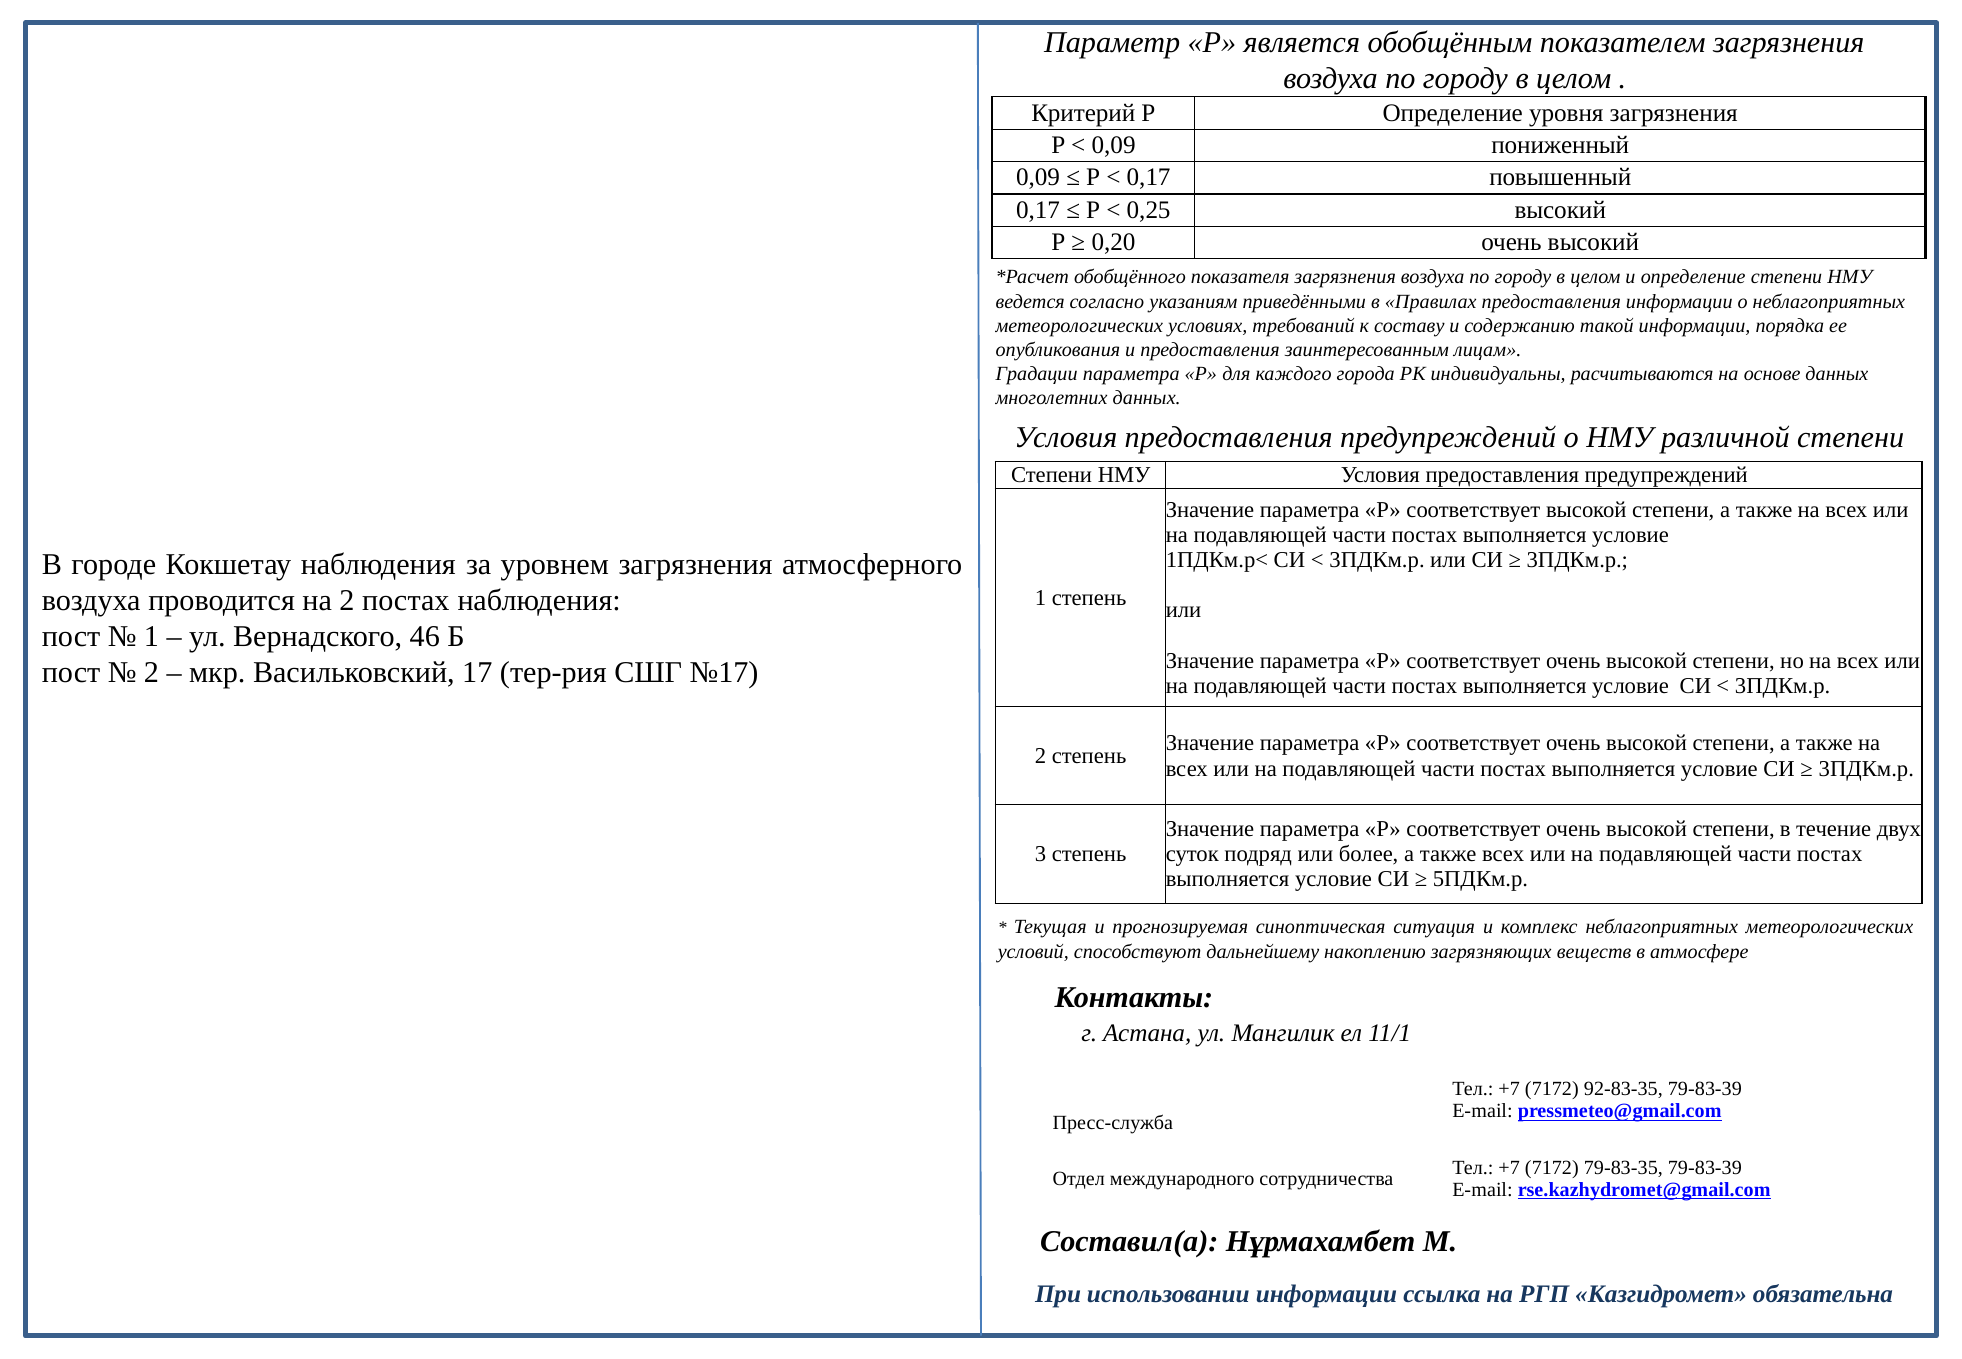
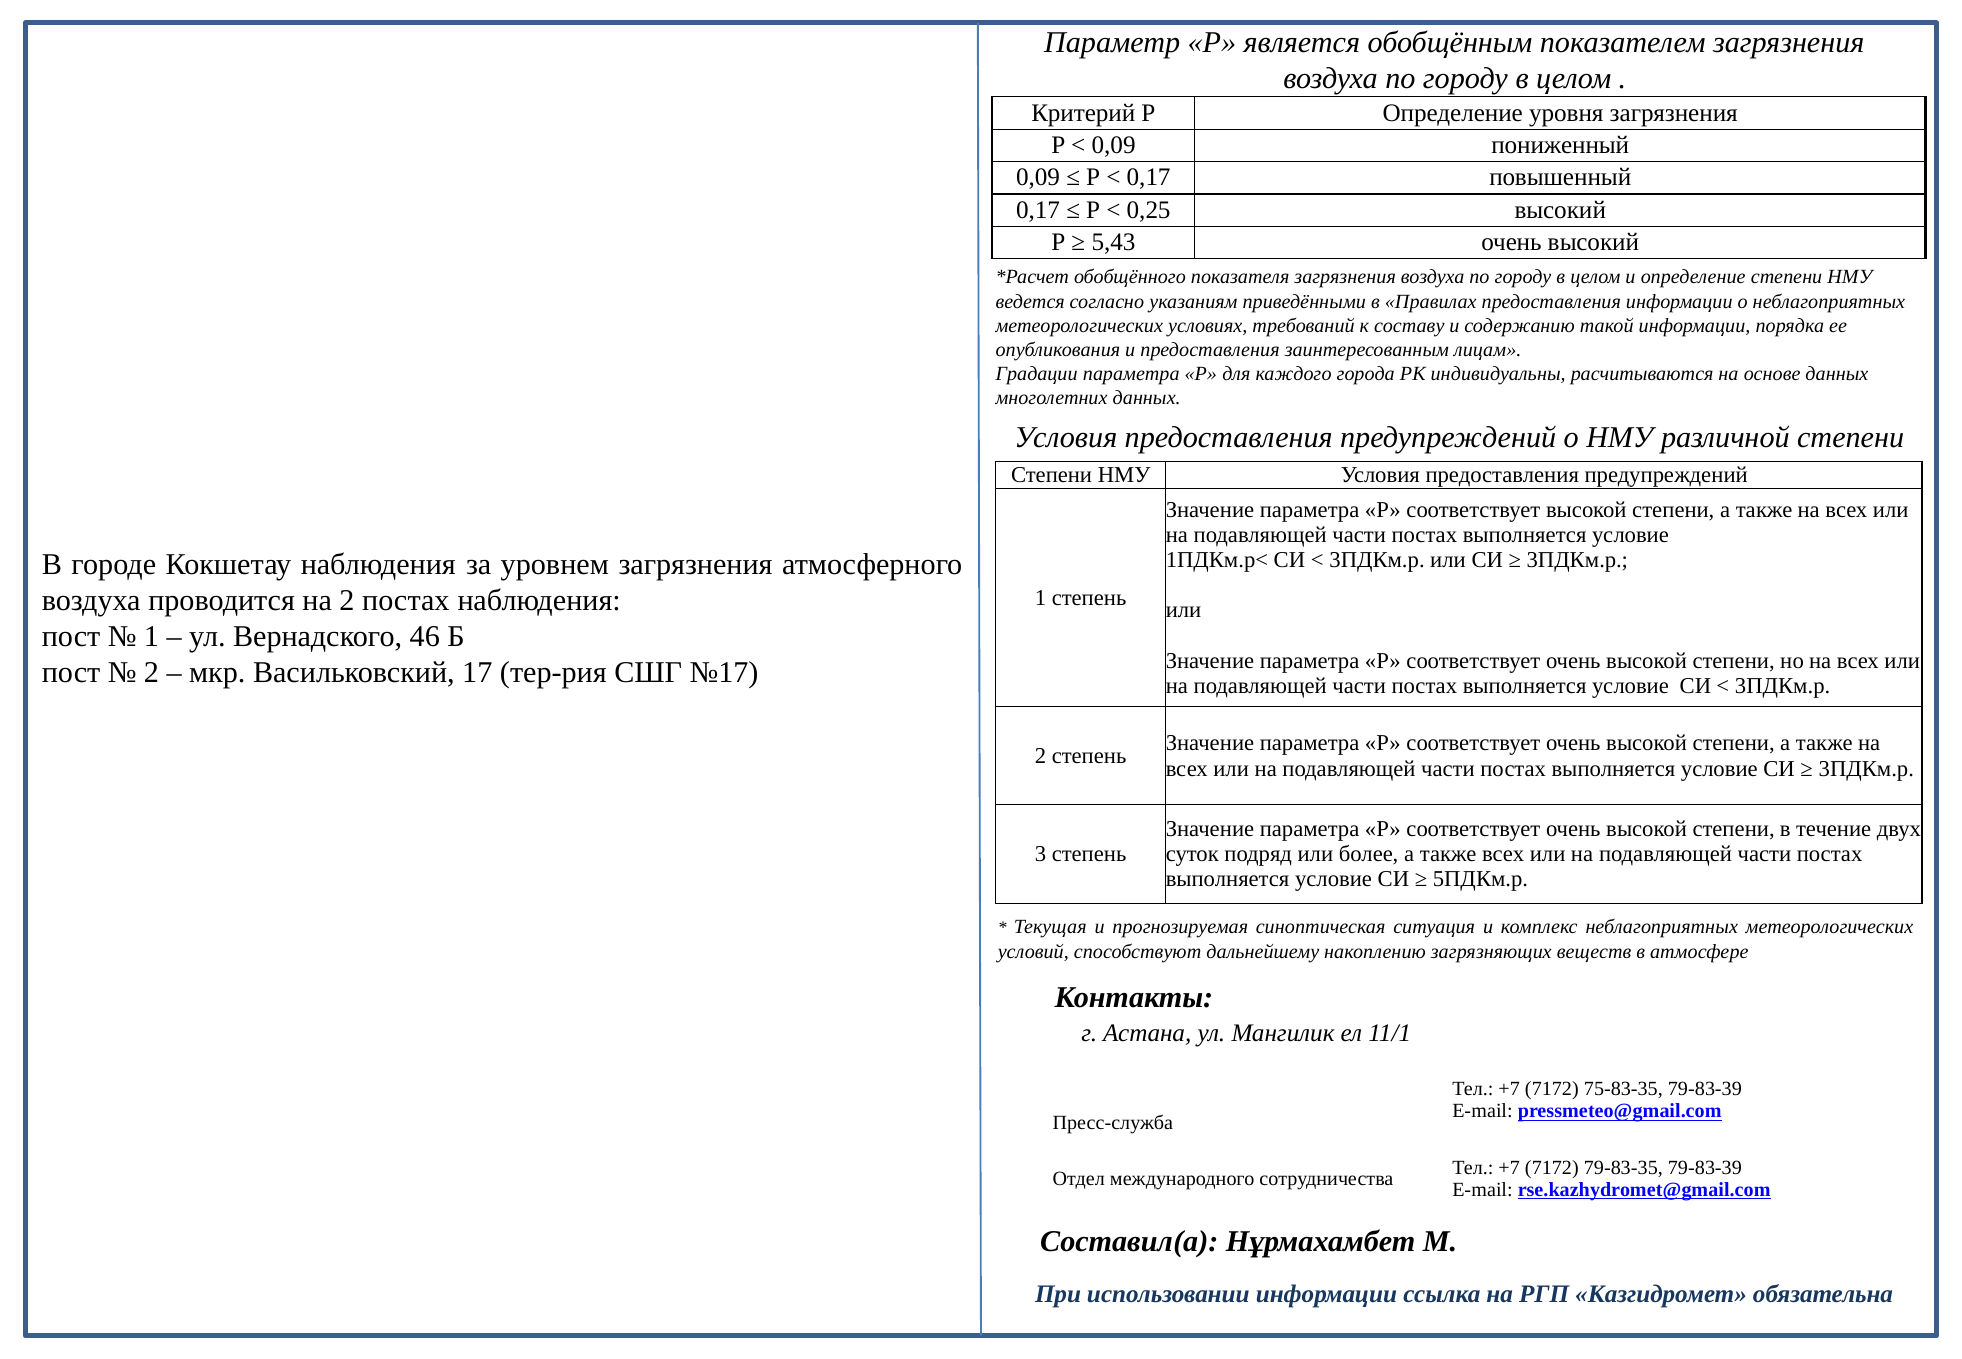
0,20: 0,20 -> 5,43 (1113, 242)
92-83-35: 92-83-35 -> 75-83-35 (1623, 1088)
